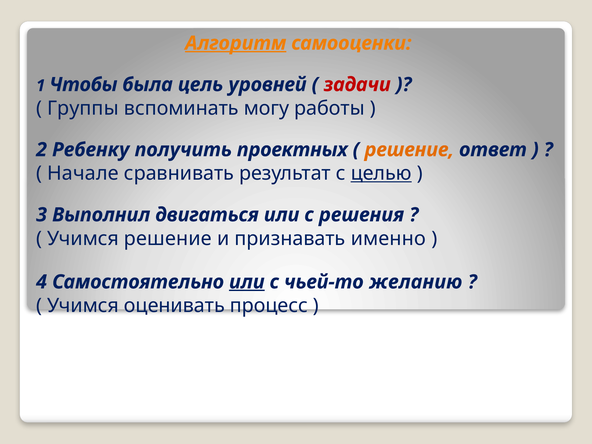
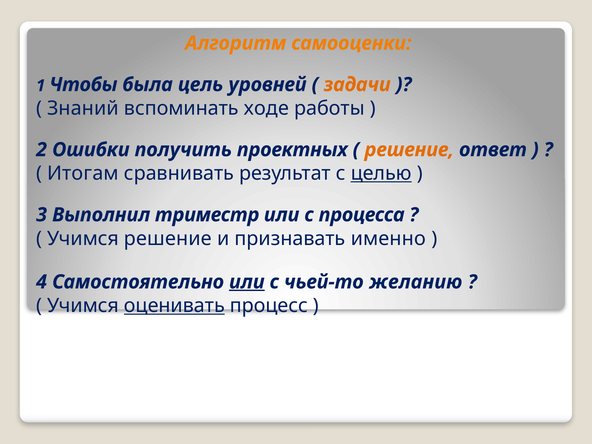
Алгоритм underline: present -> none (236, 43)
задачи colour: red -> orange (357, 85)
Группы: Группы -> Знаний (83, 108)
могу: могу -> ходе (266, 108)
Ребенку: Ребенку -> Ошибки (91, 150)
Начале: Начале -> Итогам (83, 173)
двигаться: двигаться -> триместр (207, 215)
решения: решения -> процесса (362, 215)
оценивать underline: none -> present (174, 306)
